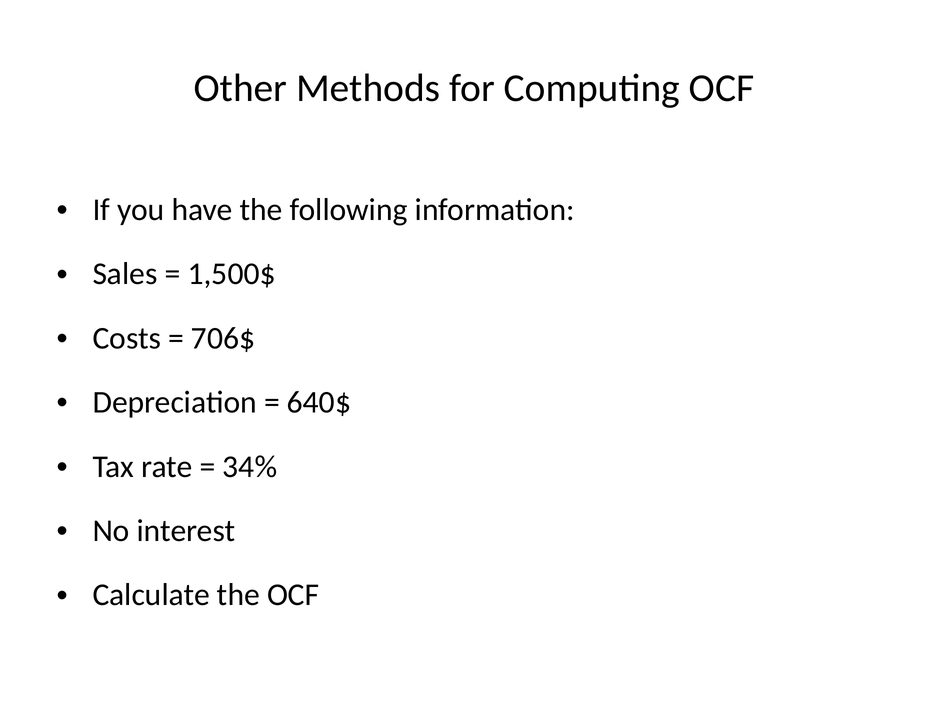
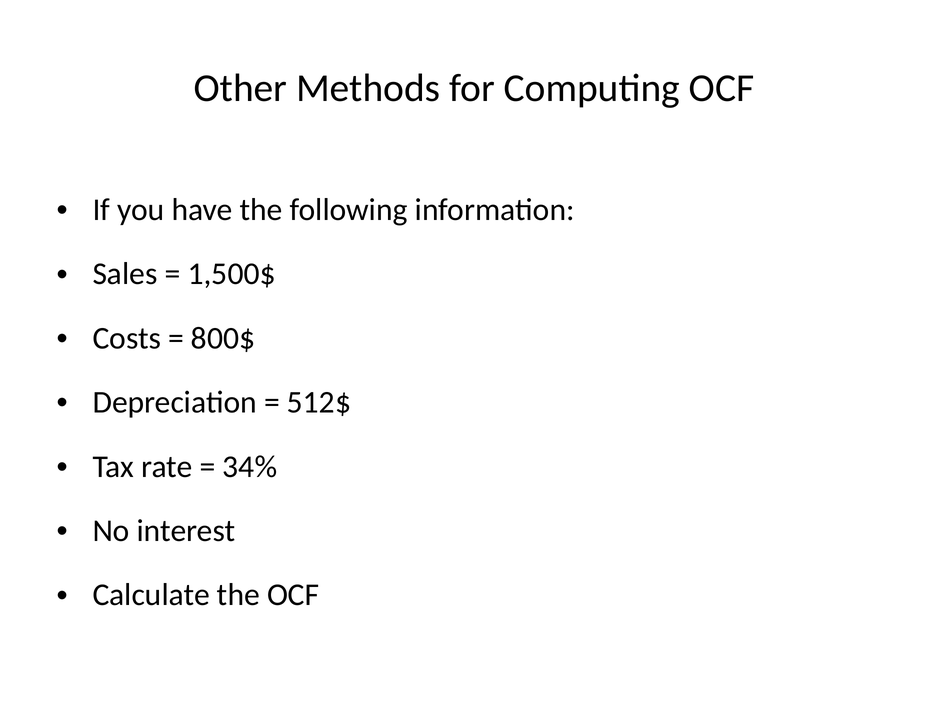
706$: 706$ -> 800$ (223, 338)
640$: 640$ -> 512$ (319, 402)
